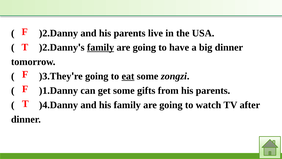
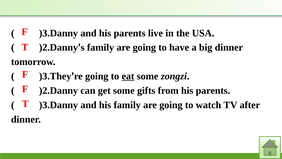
)2.Danny: )2.Danny -> )3.Danny (59, 33)
family underline: present -> none (101, 47)
)1.Danny: )1.Danny -> )2.Danny (59, 90)
)4.Danny: )4.Danny -> )3.Danny (59, 105)
